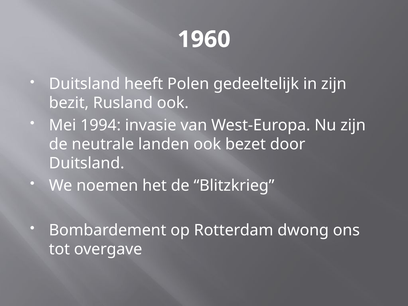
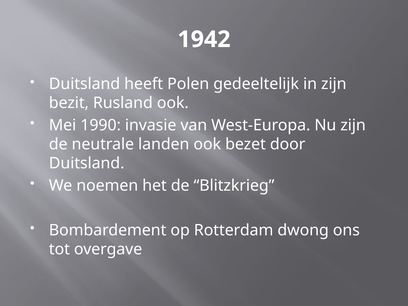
1960: 1960 -> 1942 (204, 39)
1994: 1994 -> 1990 (101, 125)
